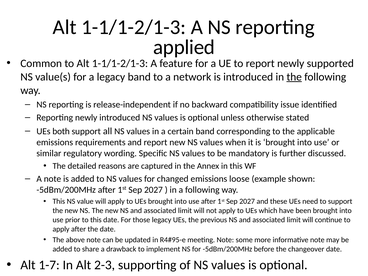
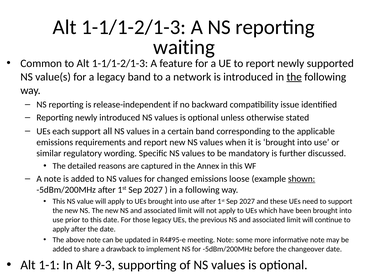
applied: applied -> waiting (184, 47)
both: both -> each (61, 131)
shown underline: none -> present (302, 179)
1-7: 1-7 -> 1-1 (49, 265)
2-3: 2-3 -> 9-3 (105, 265)
